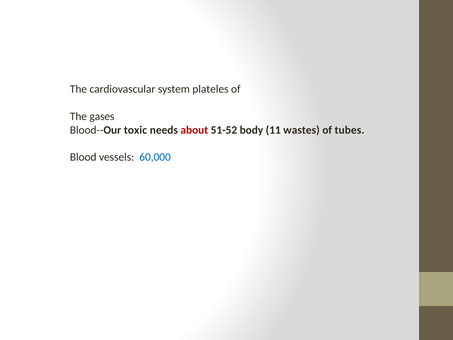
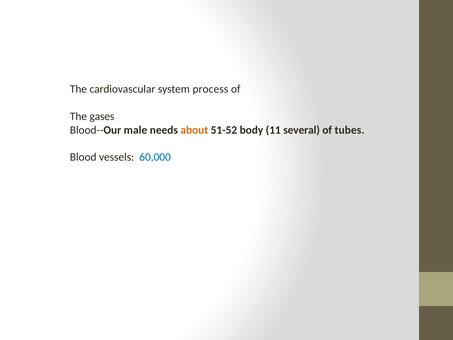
plateles: plateles -> process (210, 89)
toxic: toxic -> male (135, 130)
about colour: red -> orange (194, 130)
wastes: wastes -> several (302, 130)
